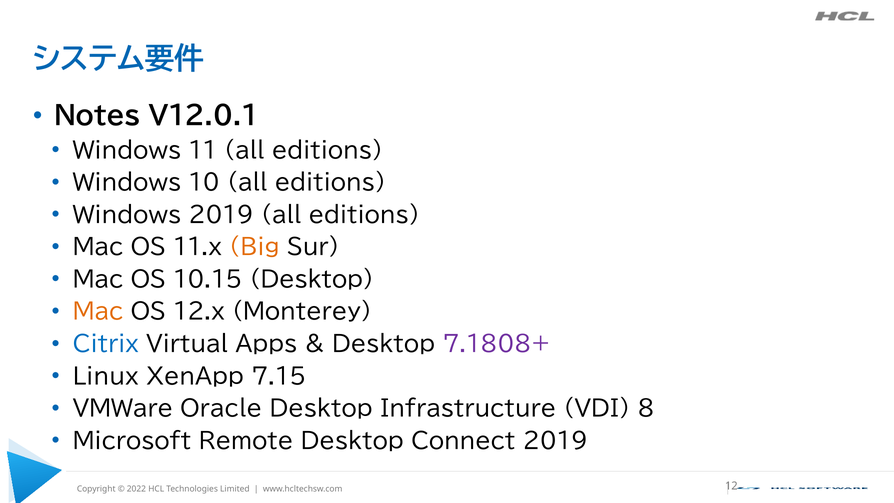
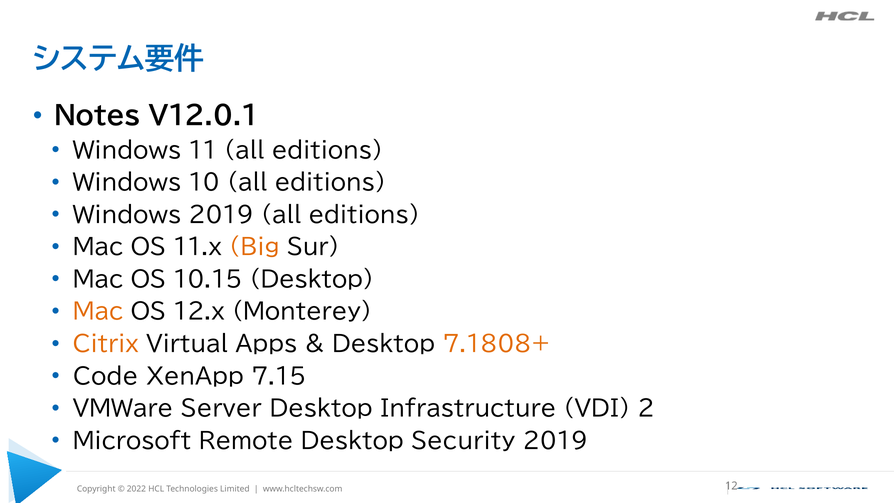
Citrix colour: blue -> orange (106, 344)
7.1808+ colour: purple -> orange (496, 344)
Linux: Linux -> Code (106, 377)
Oracle: Oracle -> Server (221, 409)
8: 8 -> 2 (646, 409)
Connect: Connect -> Security (463, 441)
